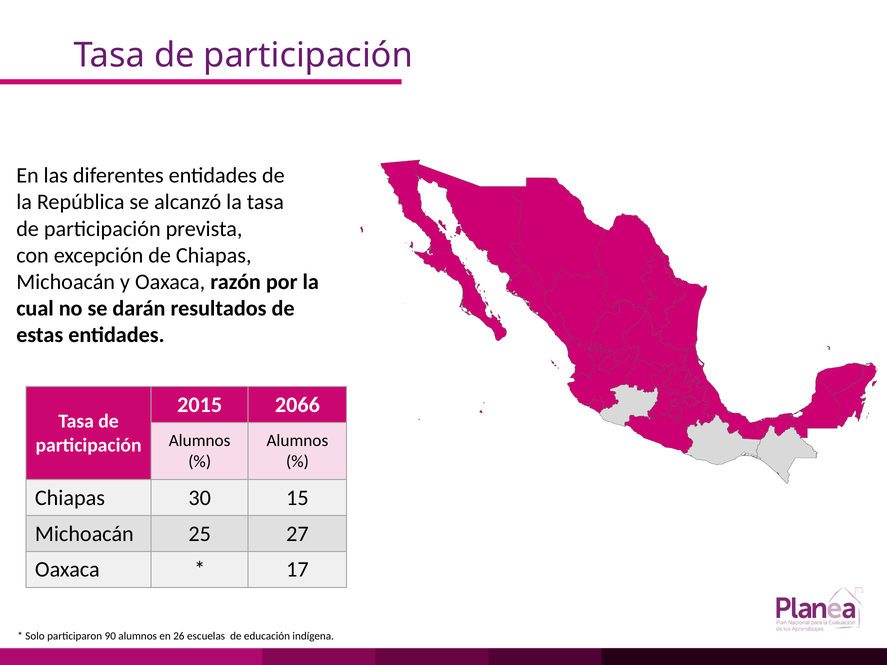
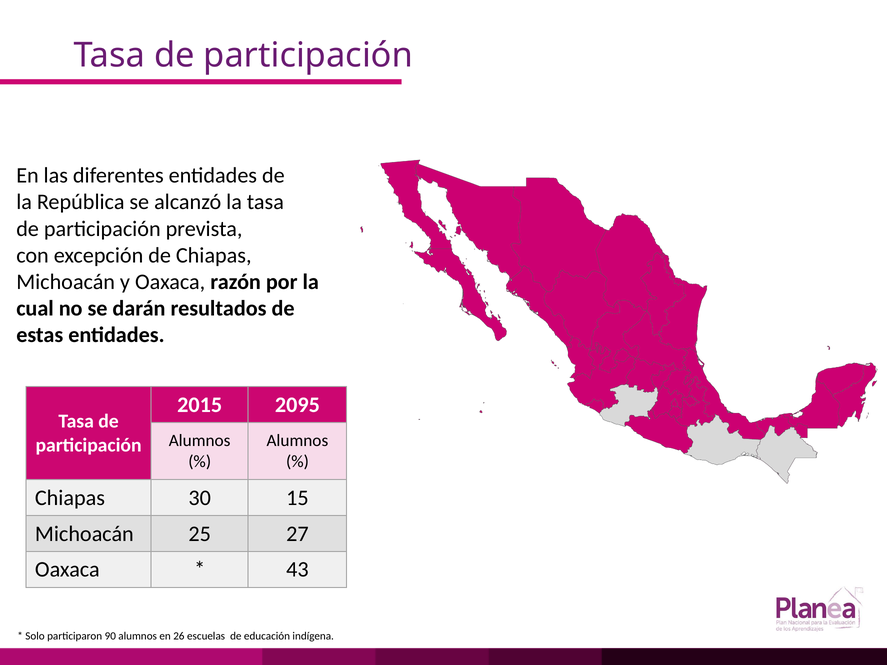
2066: 2066 -> 2095 (297, 405)
17: 17 -> 43 (297, 570)
